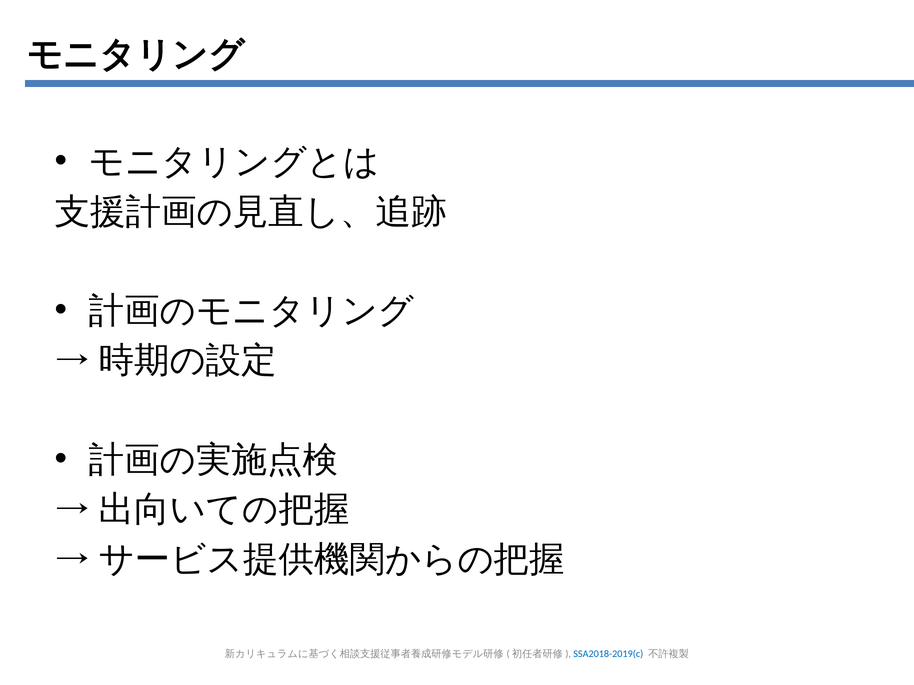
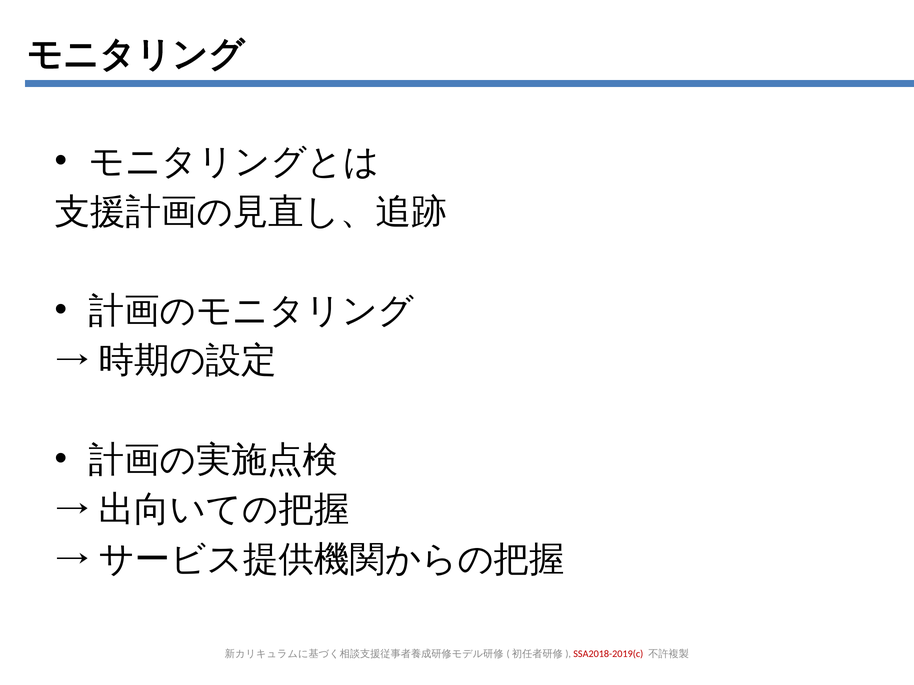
SSA2018-2019(c colour: blue -> red (608, 654)
